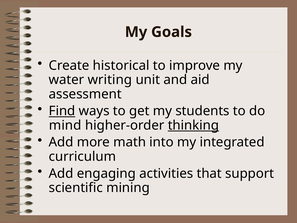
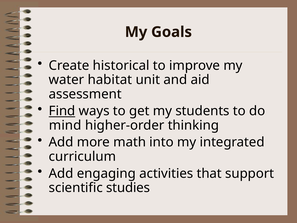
writing: writing -> habitat (110, 80)
thinking underline: present -> none (193, 125)
mining: mining -> studies (128, 188)
